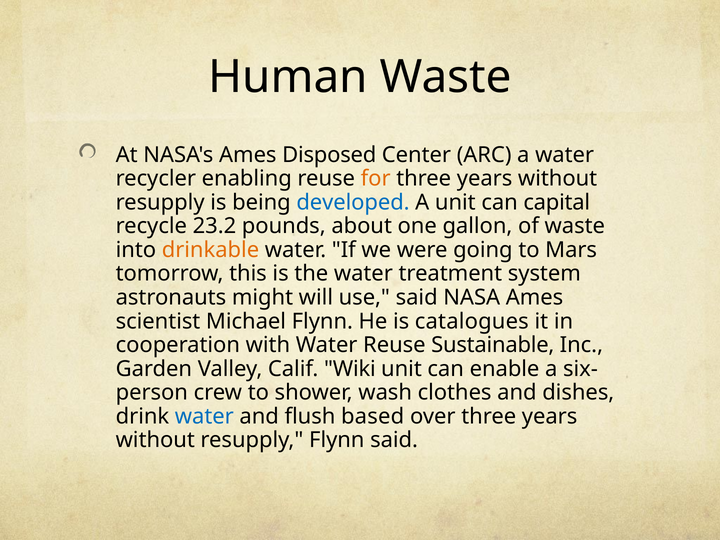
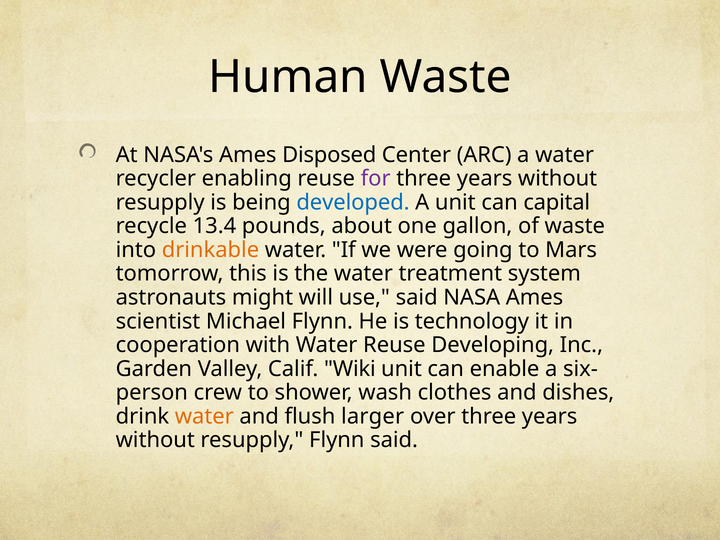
for colour: orange -> purple (376, 179)
23.2: 23.2 -> 13.4 (214, 226)
catalogues: catalogues -> technology (472, 321)
Sustainable: Sustainable -> Developing (493, 345)
water colour: blue -> orange (204, 416)
based: based -> larger (373, 416)
